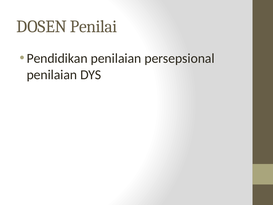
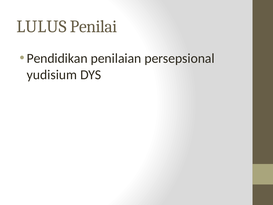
DOSEN: DOSEN -> LULUS (41, 26)
penilaian: penilaian -> yudisium (52, 75)
